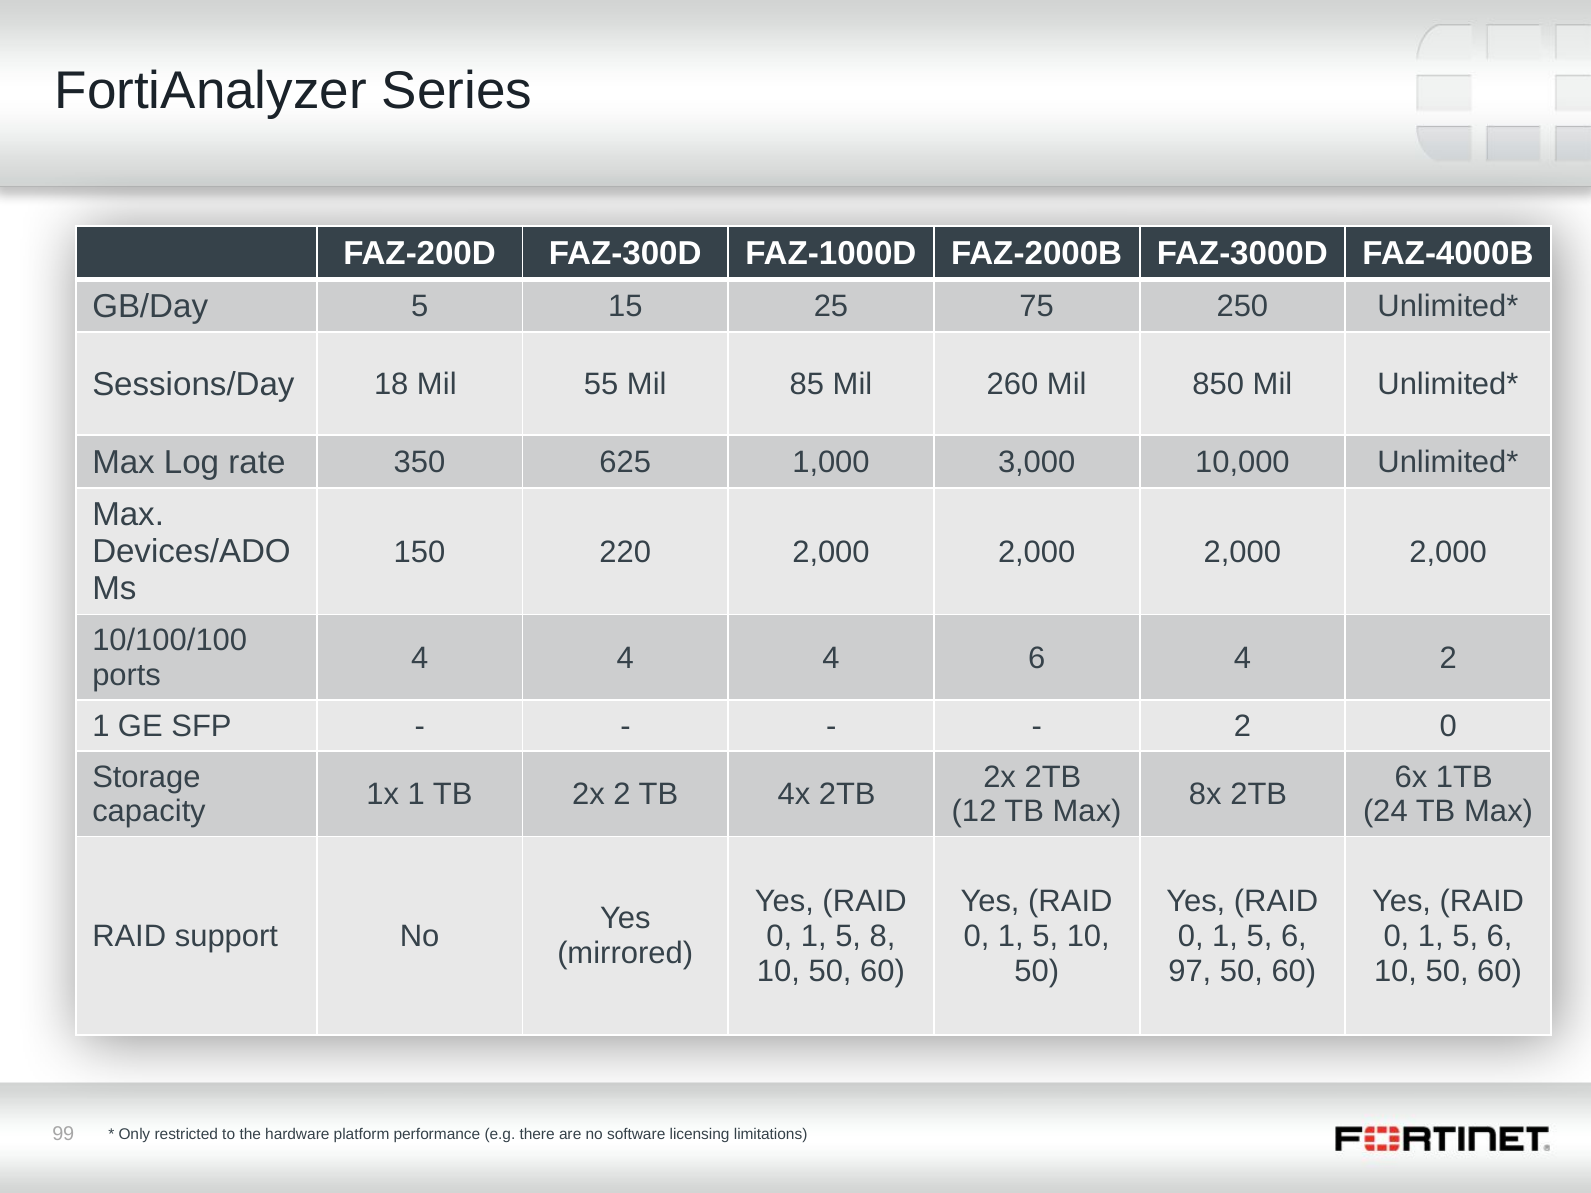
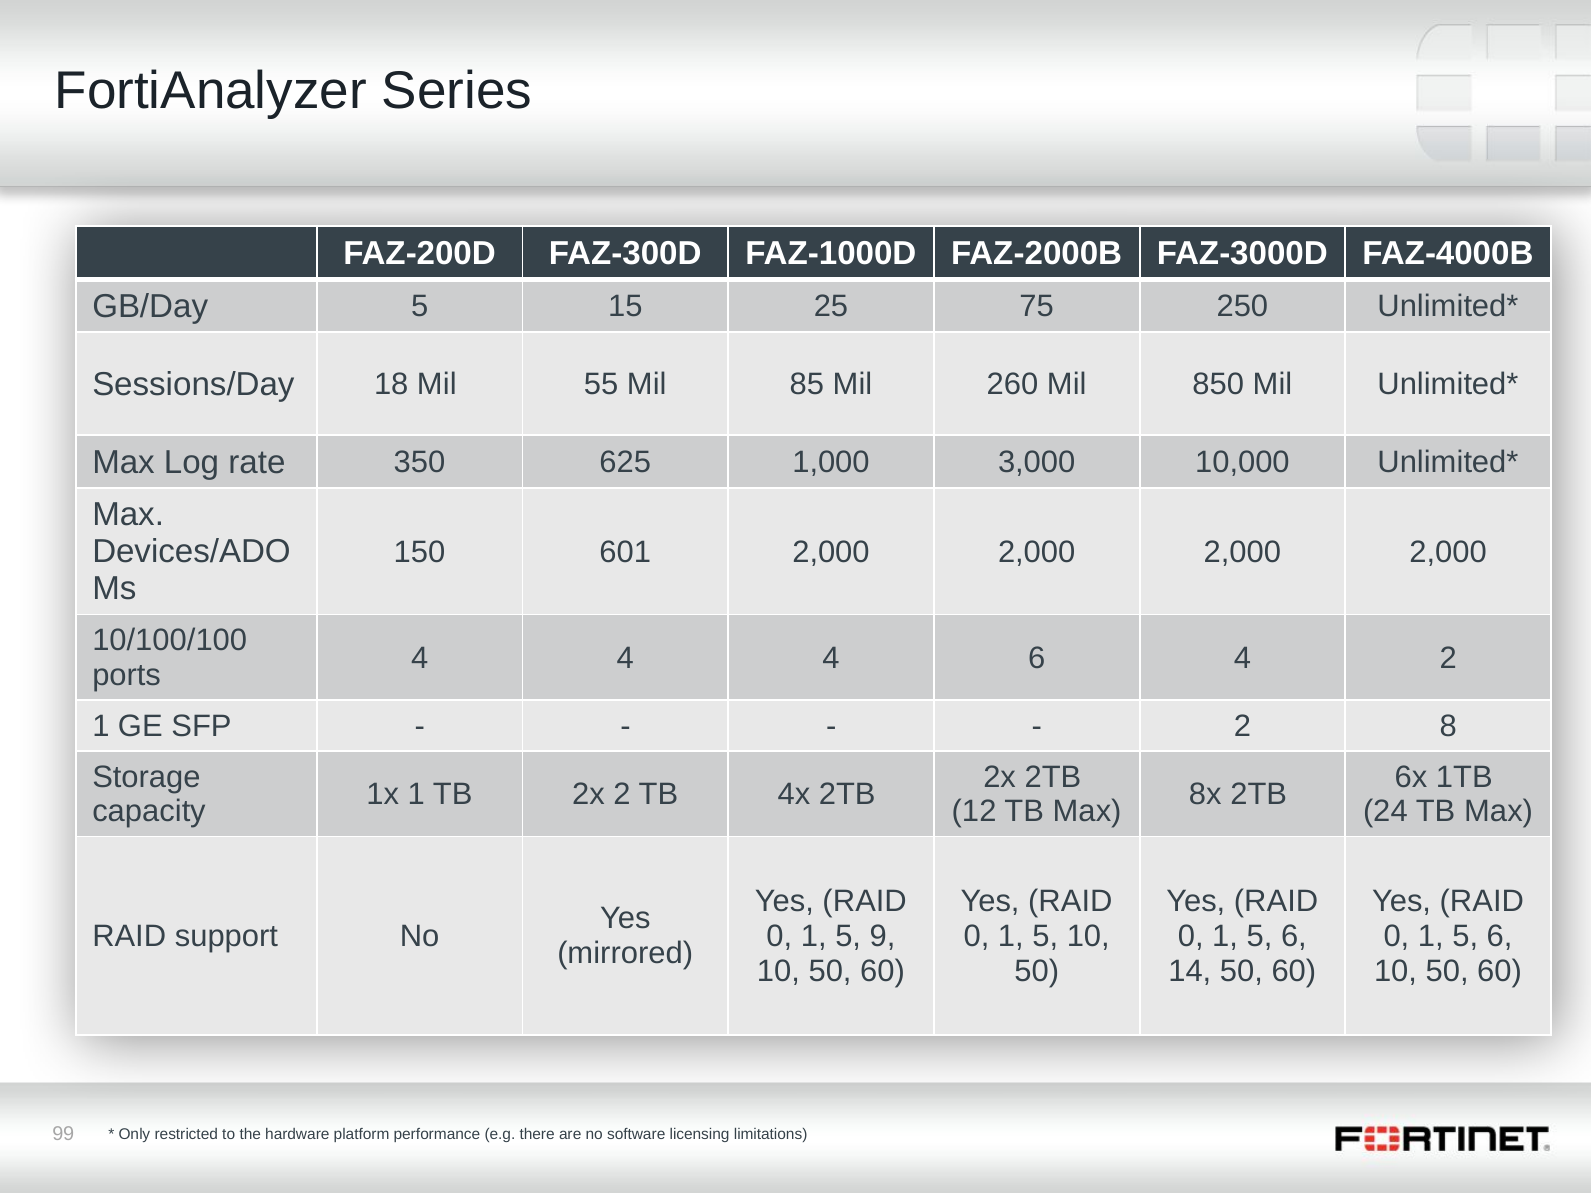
220: 220 -> 601 (625, 552)
2 0: 0 -> 8 (1448, 726)
8: 8 -> 9 (883, 936)
97: 97 -> 14 (1190, 971)
